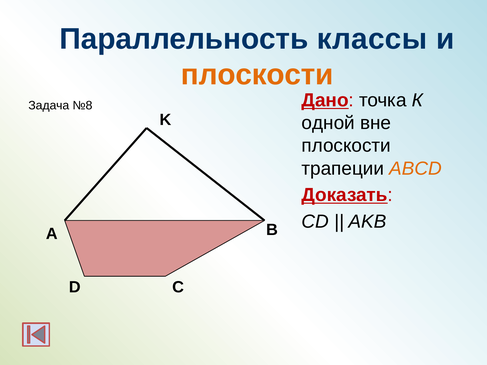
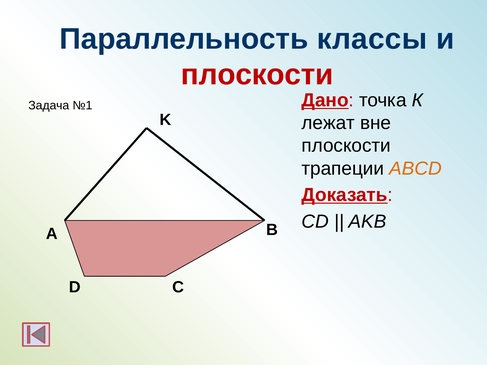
плоскости colour: orange -> red (257, 75)
№8: №8 -> №1 (82, 106)
одной: одной -> лежат (328, 123)
